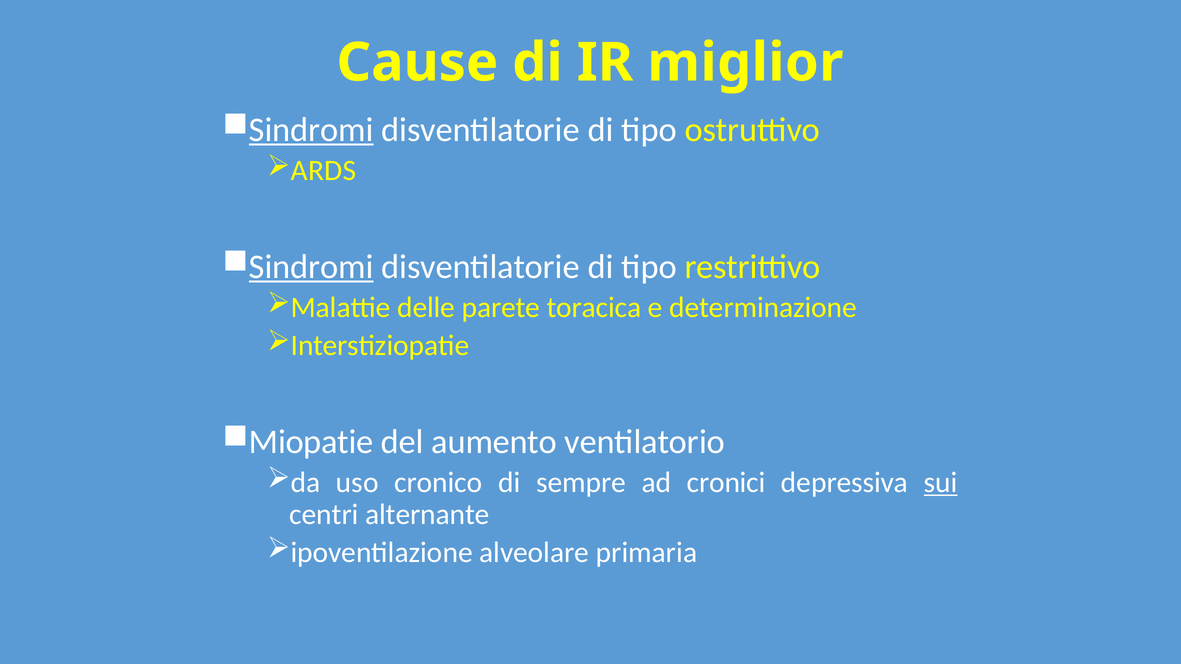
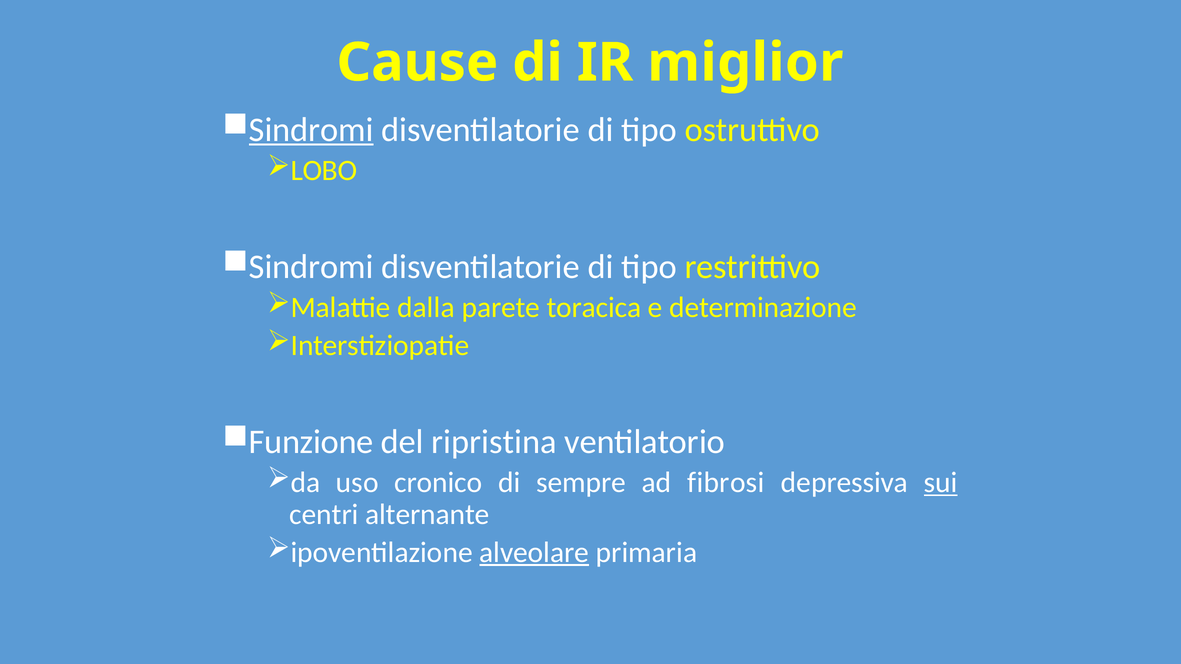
ARDS: ARDS -> LOBO (324, 171)
Sindromi underline: present -> none (311, 267)
delle: delle -> dalla (426, 308)
Miopatie: Miopatie -> Funzione (311, 442)
aumento: aumento -> ripristina (494, 442)
cronici: cronici -> fibrosi (726, 483)
alveolare underline: none -> present (534, 553)
